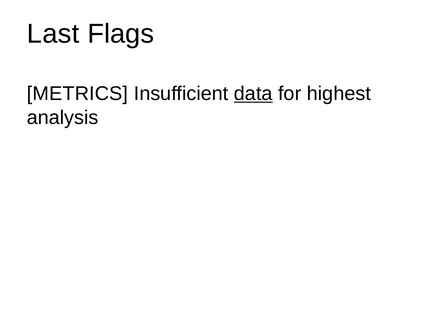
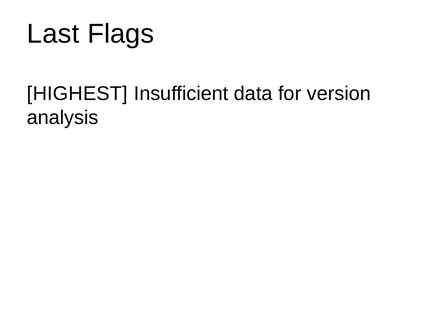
METRICS: METRICS -> HIGHEST (77, 94)
data underline: present -> none (253, 94)
highest: highest -> version (339, 94)
